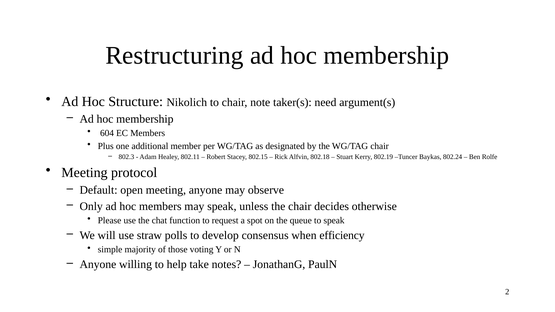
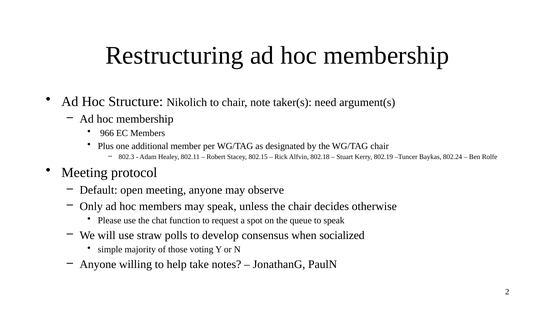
604: 604 -> 966 (107, 133)
efficiency: efficiency -> socialized (342, 236)
